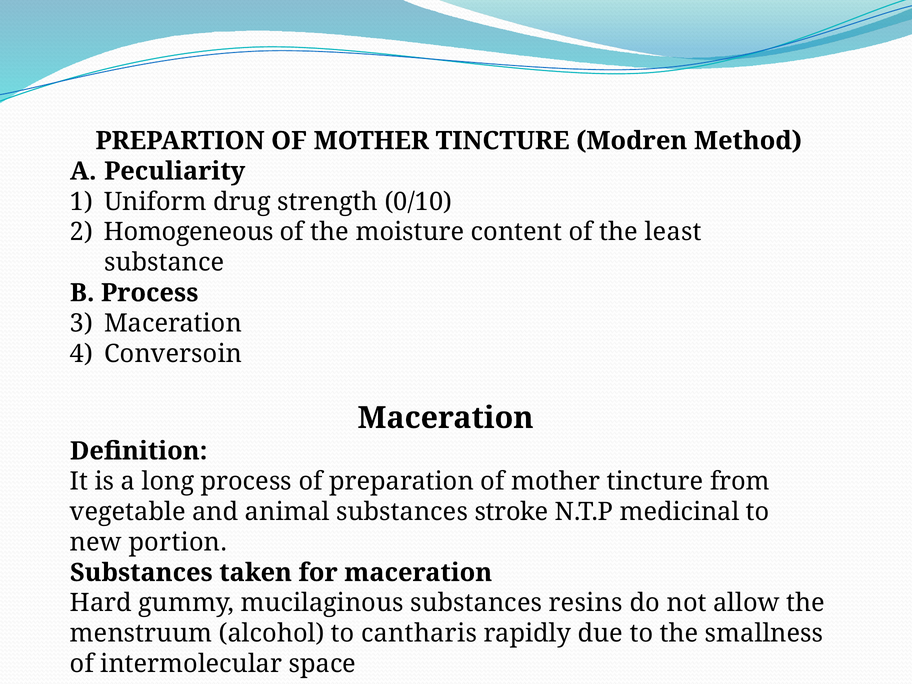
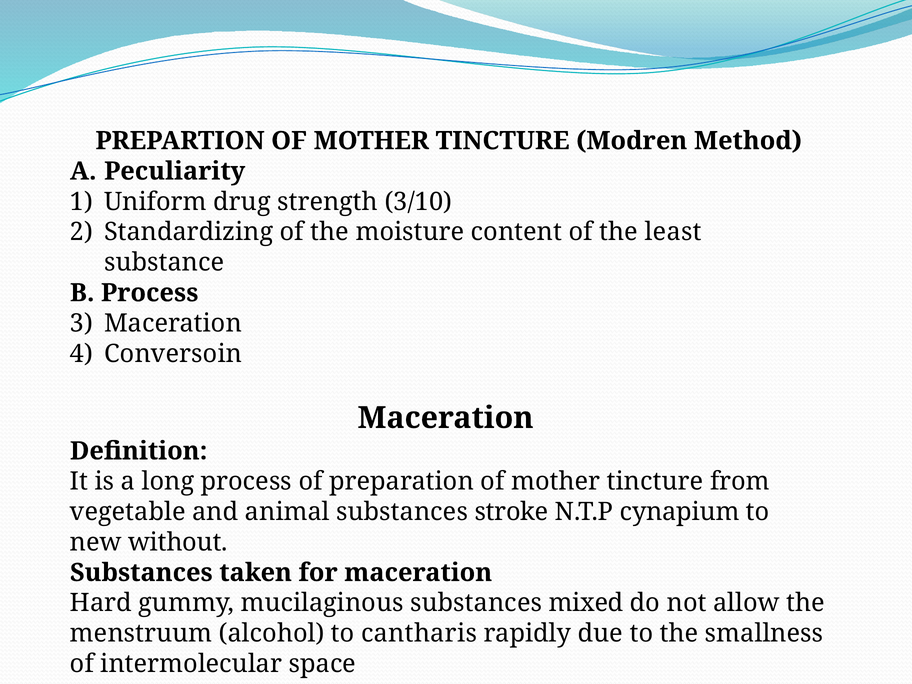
0/10: 0/10 -> 3/10 (418, 202)
Homogeneous: Homogeneous -> Standardizing (189, 232)
medicinal: medicinal -> cynapium (680, 512)
portion: portion -> without (178, 542)
resins: resins -> mixed (586, 603)
